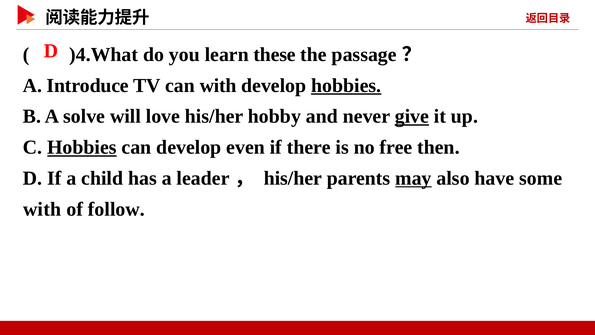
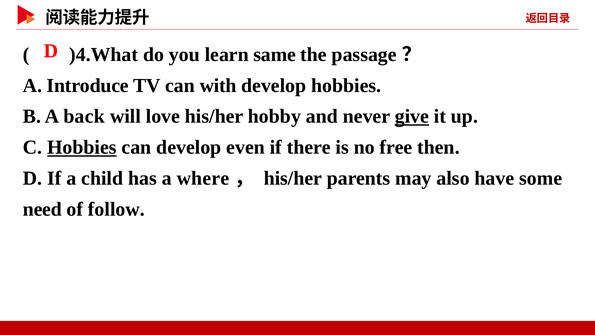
these: these -> same (275, 54)
hobbies underline: present -> none (346, 85)
solve: solve -> back (84, 116)
leader: leader -> where (203, 178)
may underline: present -> none (413, 178)
with: with -> need (42, 209)
